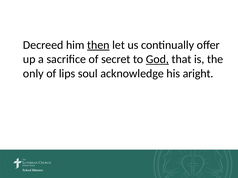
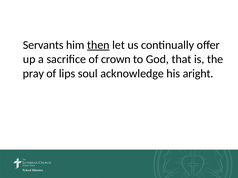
Decreed: Decreed -> Servants (43, 45)
secret: secret -> crown (116, 59)
God underline: present -> none (157, 59)
only: only -> pray (33, 74)
